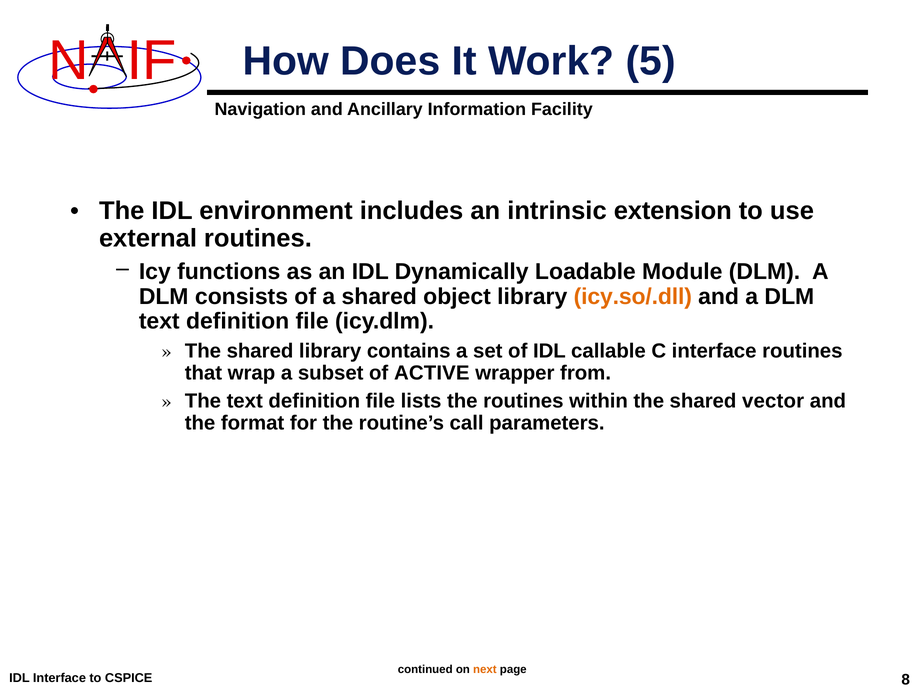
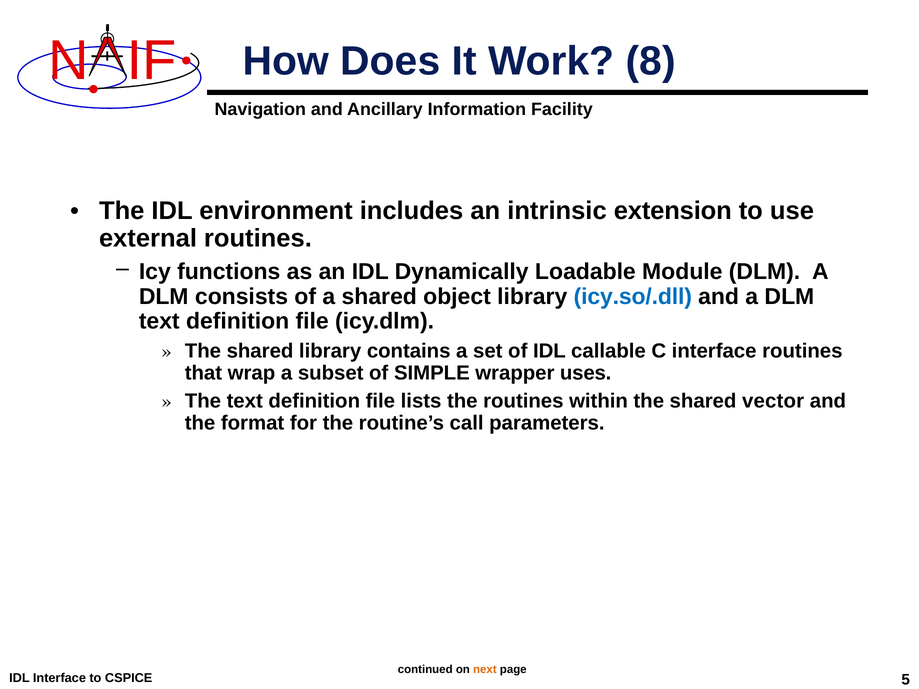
5: 5 -> 8 (651, 61)
icy.so/.dll colour: orange -> blue (633, 297)
ACTIVE: ACTIVE -> SIMPLE (432, 373)
from: from -> uses (586, 373)
8: 8 -> 5 (906, 680)
